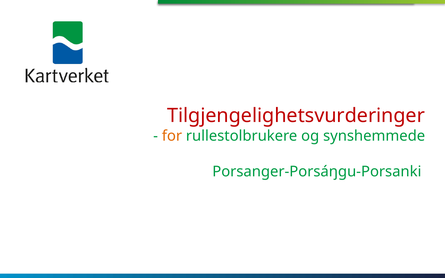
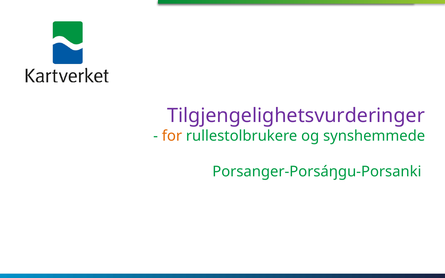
Tilgjengelighetsvurderinger colour: red -> purple (296, 116)
